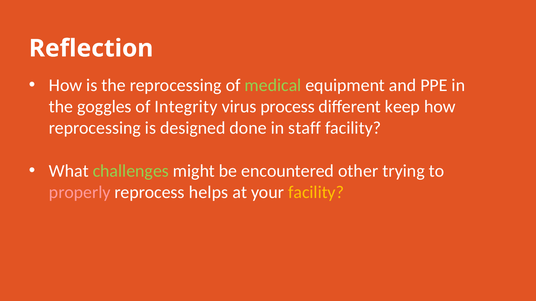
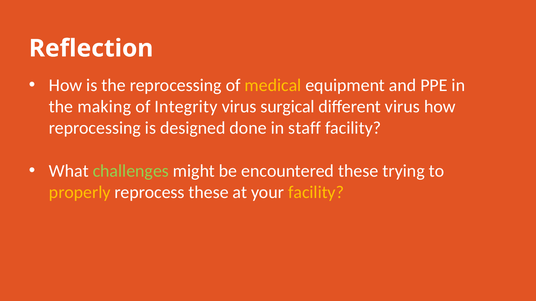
medical colour: light green -> yellow (273, 85)
goggles: goggles -> making (104, 107)
process: process -> surgical (288, 107)
different keep: keep -> virus (402, 107)
encountered other: other -> these (358, 171)
properly colour: pink -> yellow (80, 193)
reprocess helps: helps -> these (209, 193)
